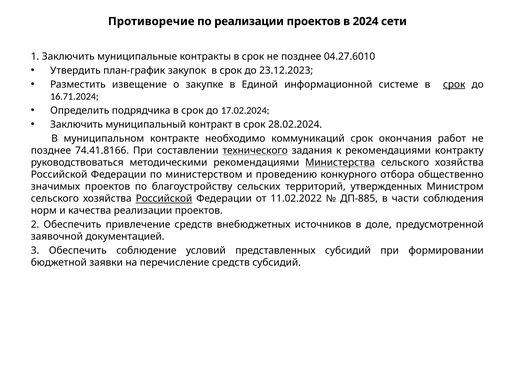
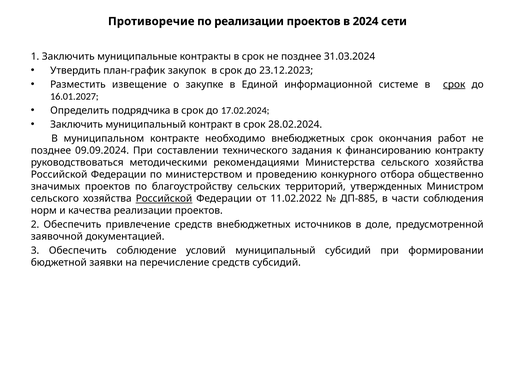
04.27.6010: 04.27.6010 -> 31.03.2024 (350, 56)
16.71.2024: 16.71.2024 -> 16.01.2027 (74, 96)
необходимо коммуникаций: коммуникаций -> внебюджетных (308, 139)
74.41.8166: 74.41.8166 -> 09.09.2024 (102, 151)
технического underline: present -> none (255, 151)
к рекомендациями: рекомендациями -> финансированию (388, 151)
Министерства underline: present -> none (340, 163)
условий представленных: представленных -> муниципальный (275, 251)
